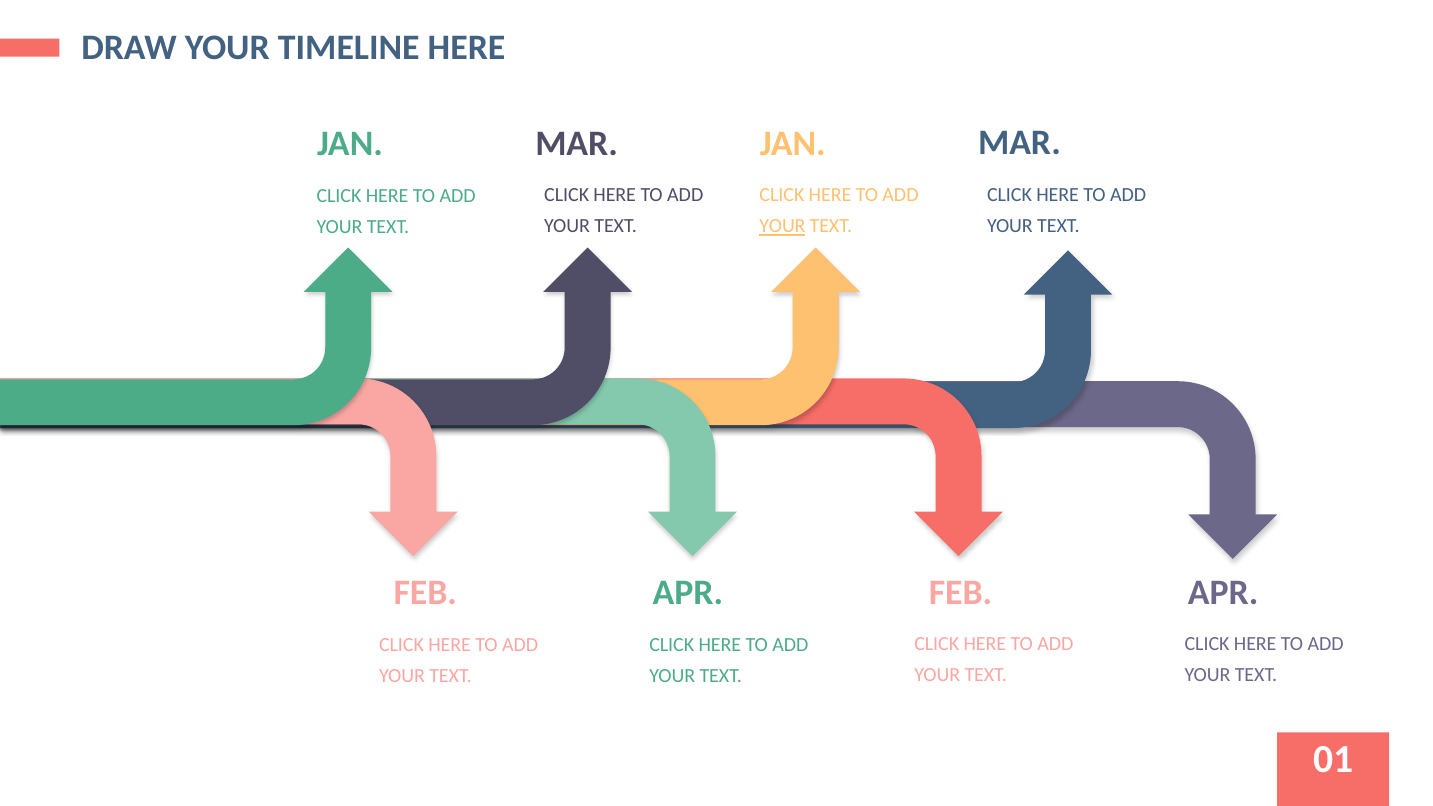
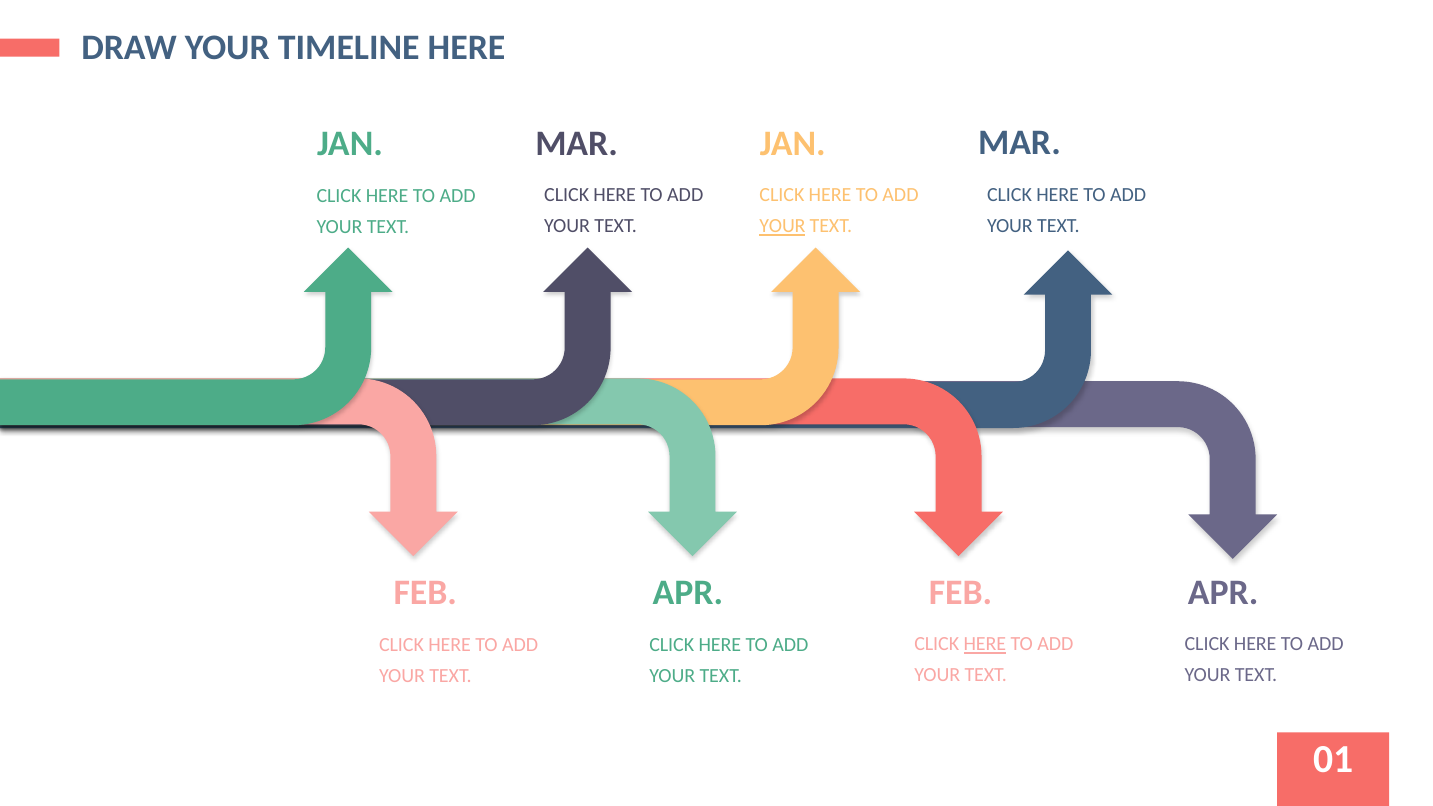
HERE underline: none -> present (985, 644)
